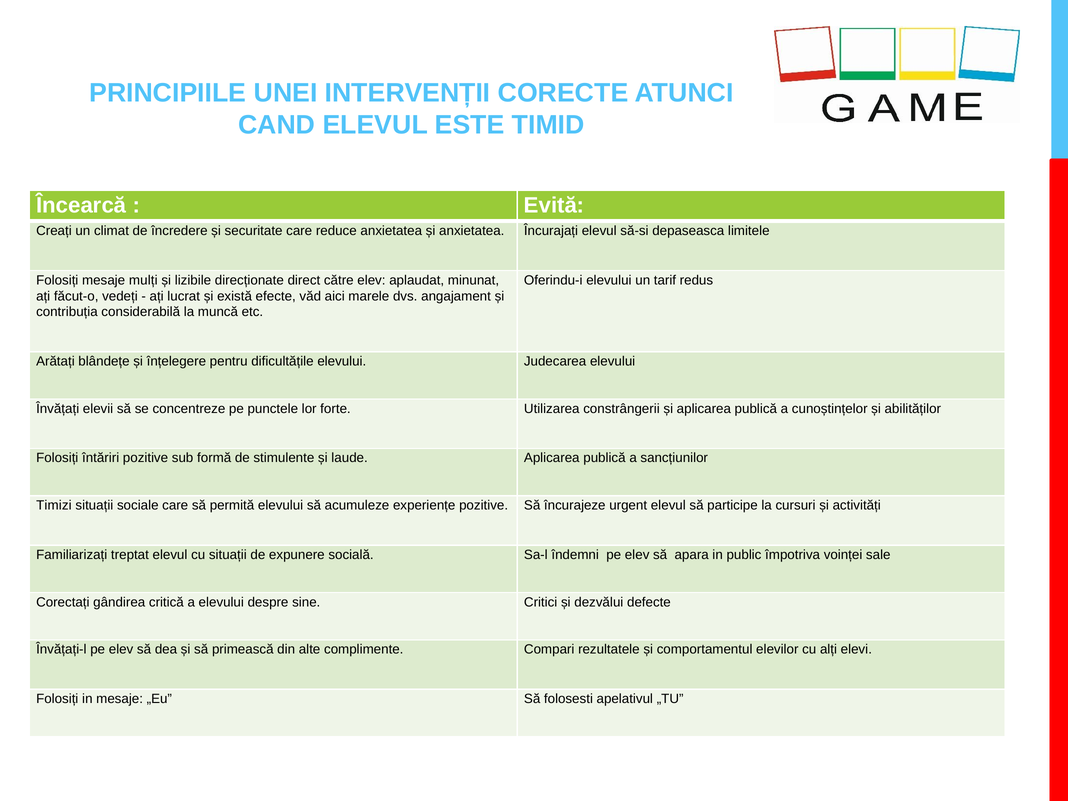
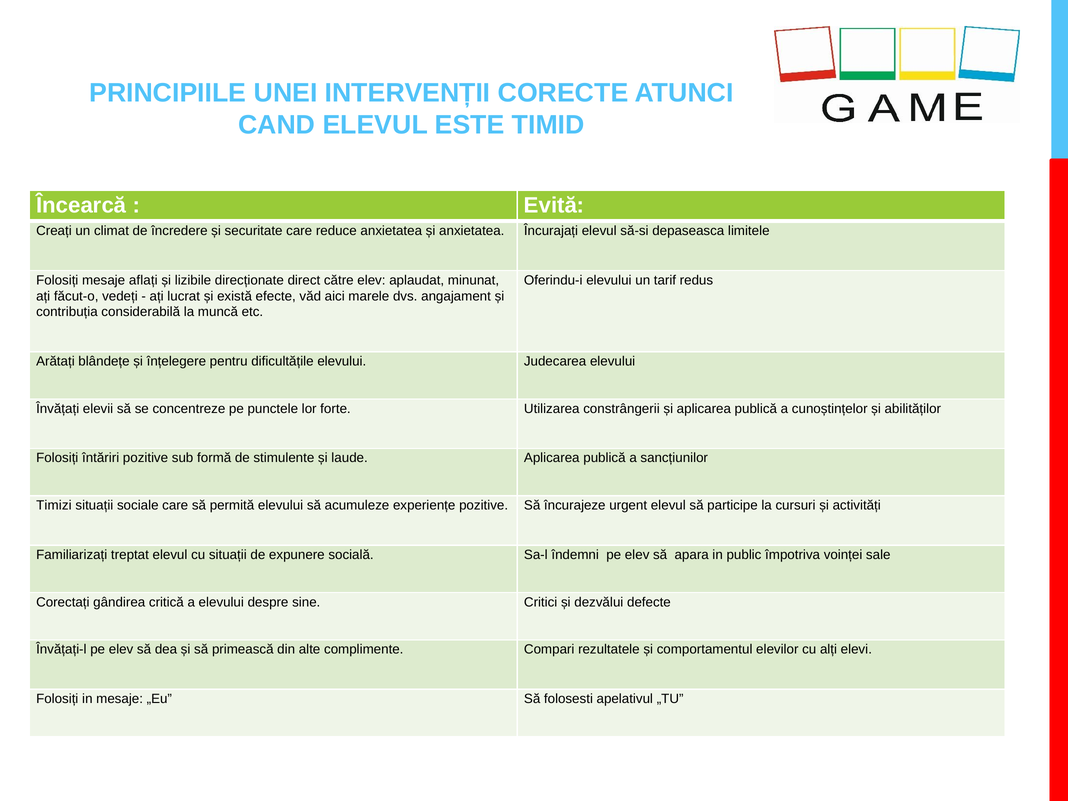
mulți: mulți -> aflați (143, 280)
